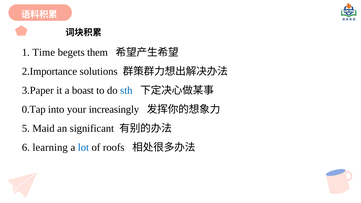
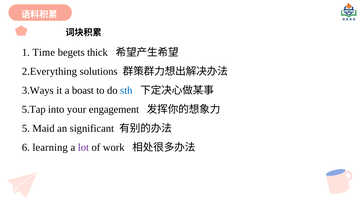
them: them -> thick (97, 53)
2.Importance: 2.Importance -> 2.Everything (49, 71)
3.Paper: 3.Paper -> 3.Ways (38, 90)
0.Tap: 0.Tap -> 5.Tap (34, 109)
increasingly: increasingly -> engagement (114, 109)
lot colour: blue -> purple (83, 147)
roofs: roofs -> work (114, 147)
